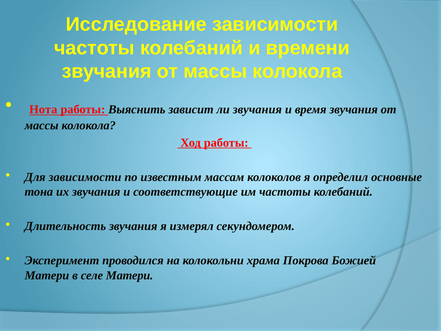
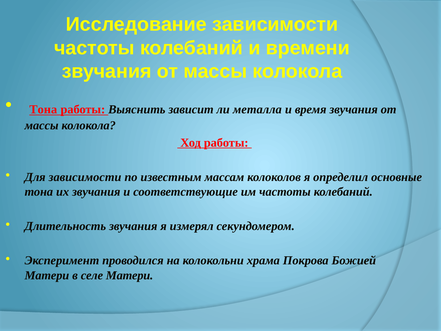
Нота: Нота -> Тона (43, 110)
ли звучания: звучания -> металла (257, 110)
